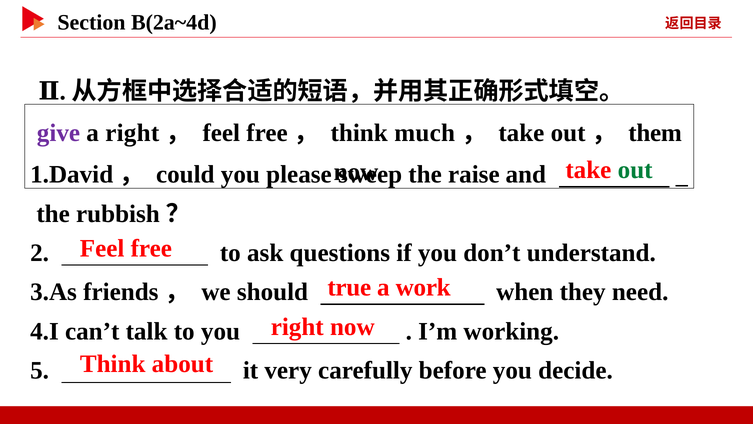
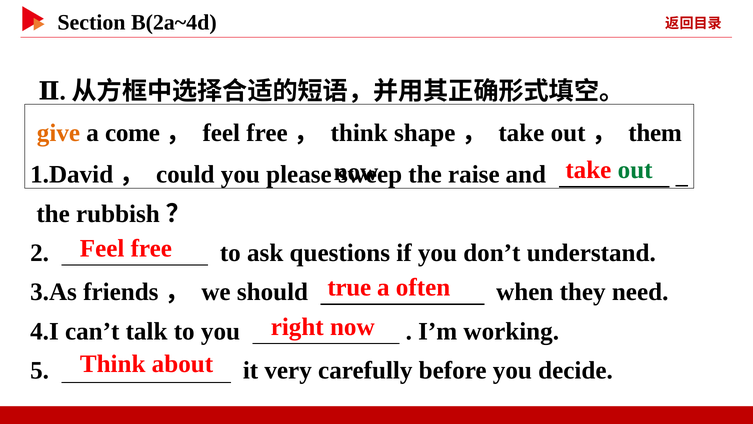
give colour: purple -> orange (58, 133)
a right: right -> come (133, 133)
much: much -> shape (425, 133)
work: work -> often (423, 287)
